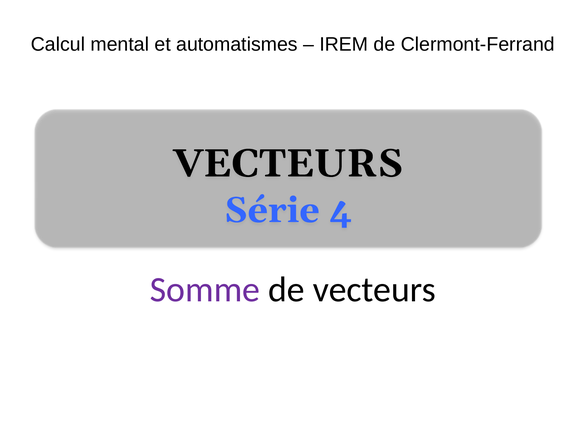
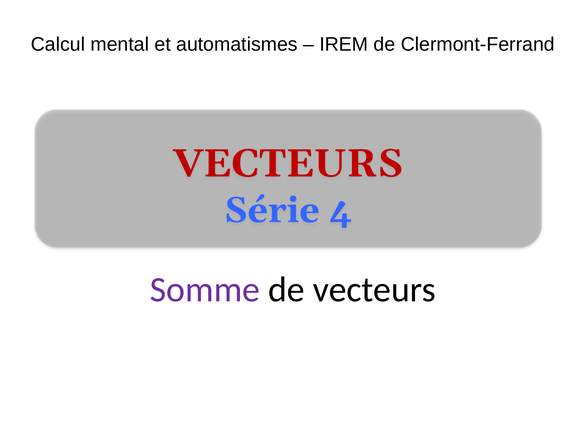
VECTEURS colour: black -> red (288, 163)
